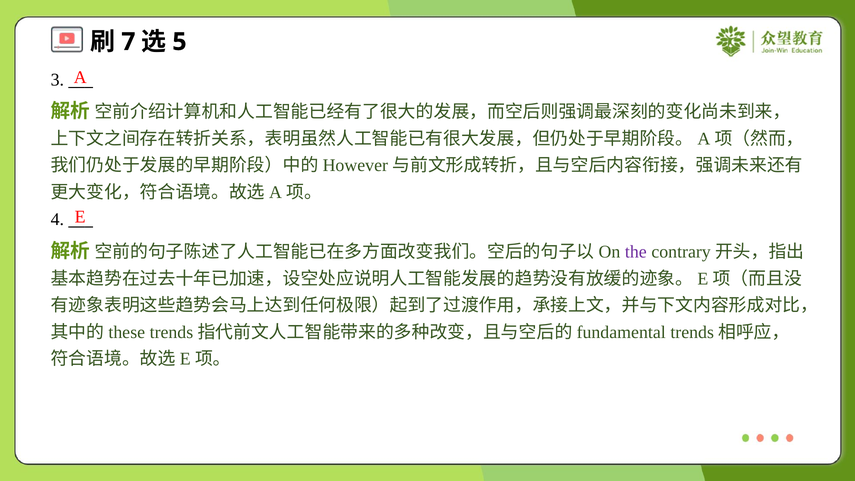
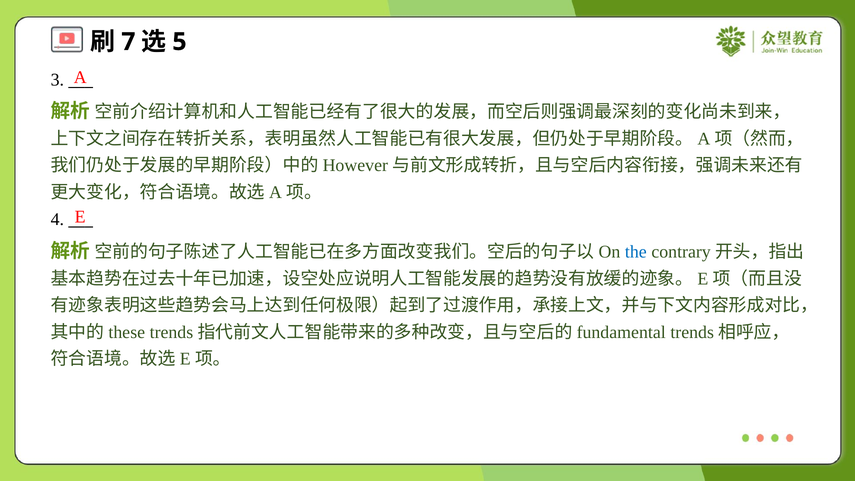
the colour: purple -> blue (636, 252)
